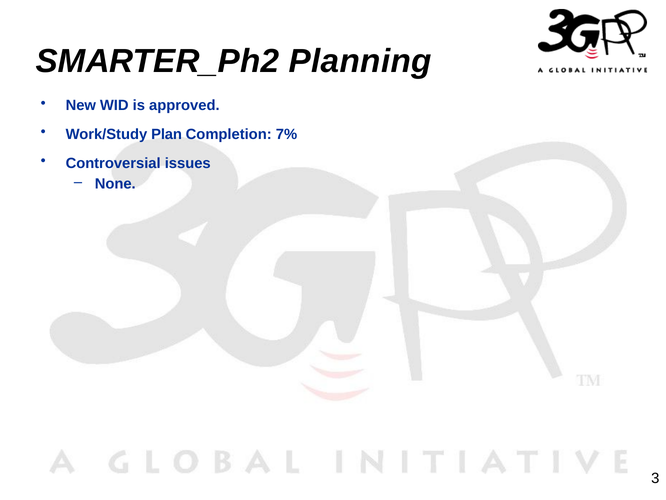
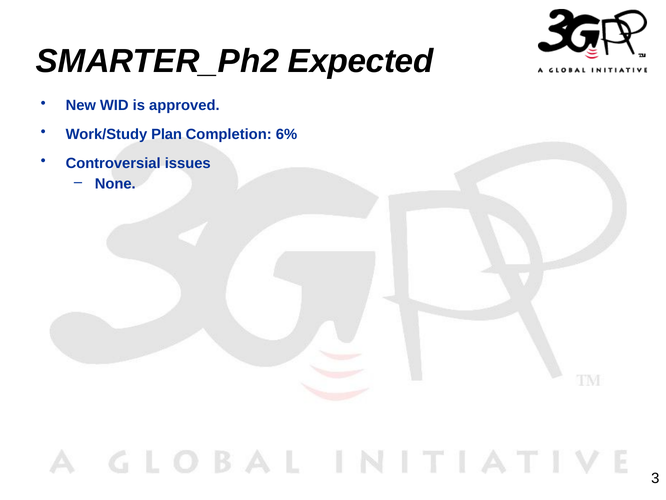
Planning: Planning -> Expected (361, 61)
7%: 7% -> 6% (286, 134)
